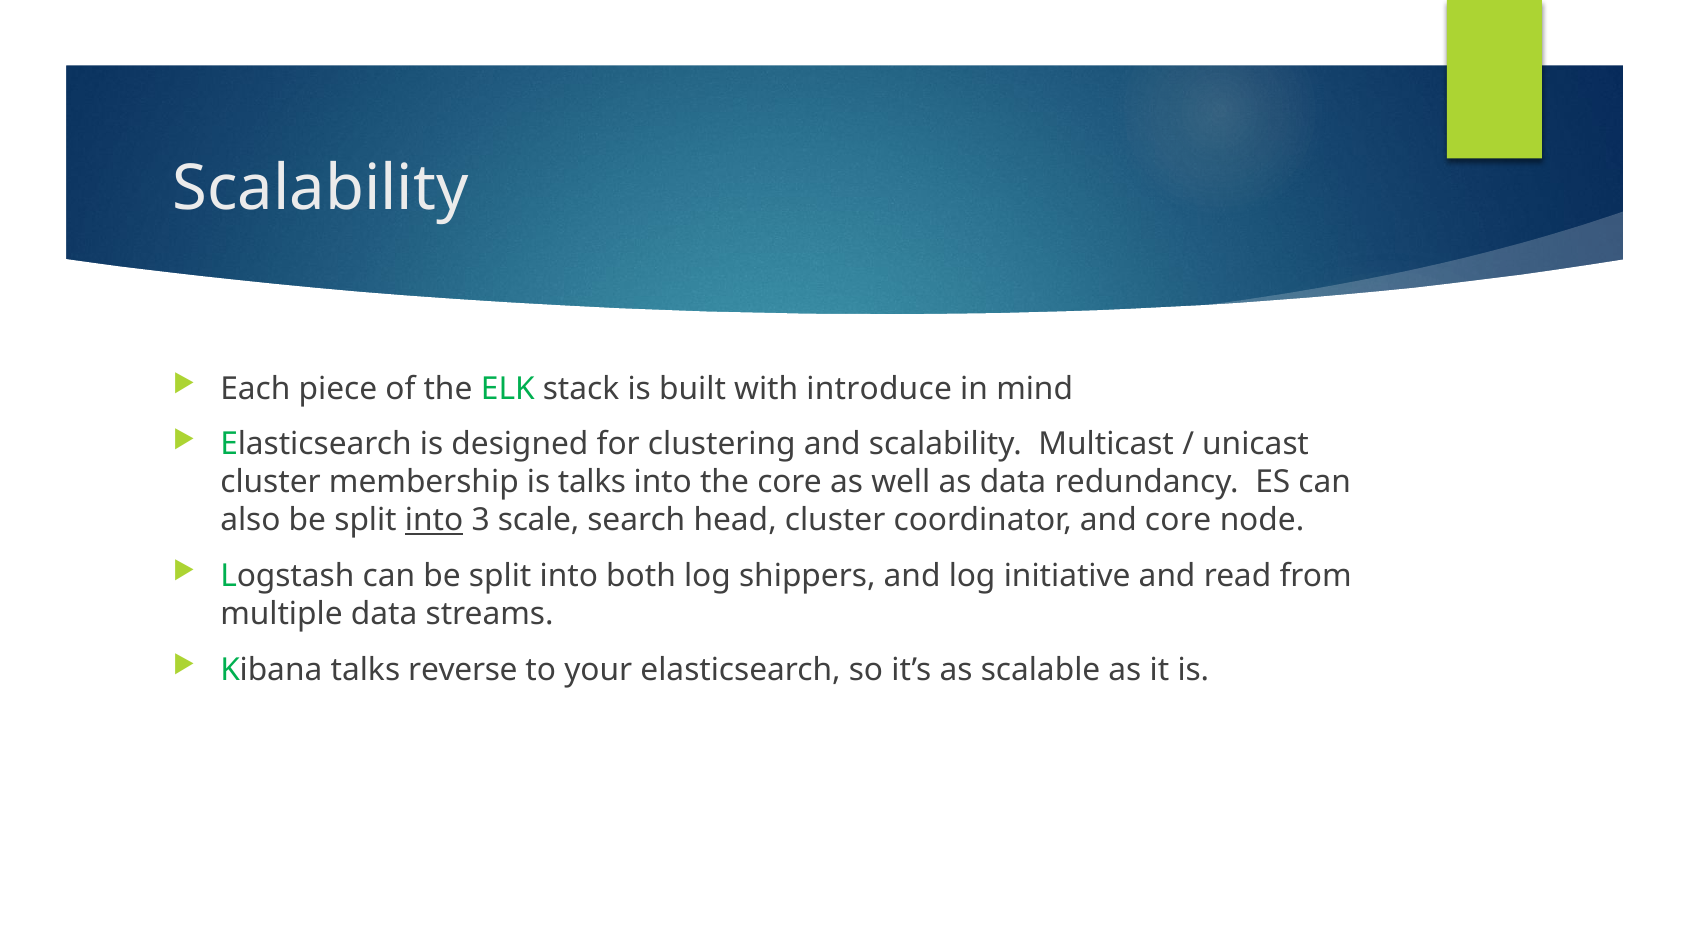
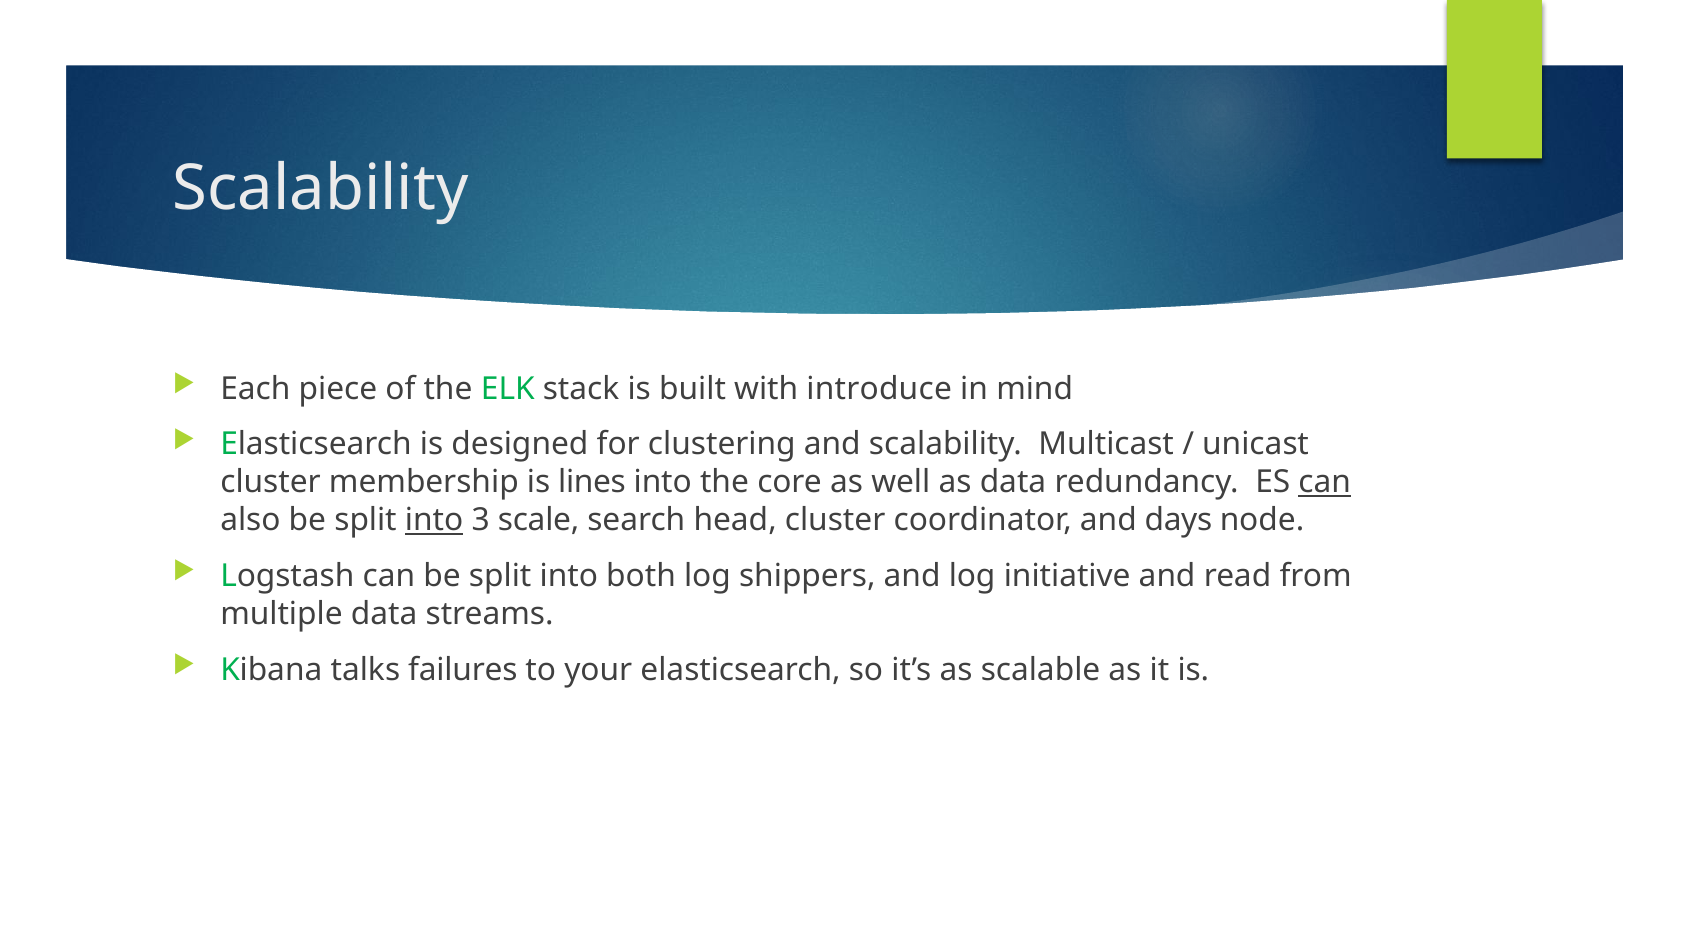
is talks: talks -> lines (592, 482)
can underline: none -> present (1325, 482)
and core: core -> days (1178, 520)
reverse: reverse -> failures (463, 669)
